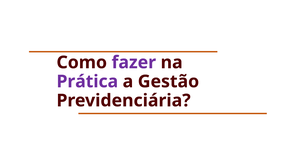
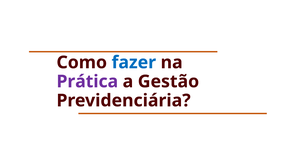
fazer colour: purple -> blue (134, 62)
